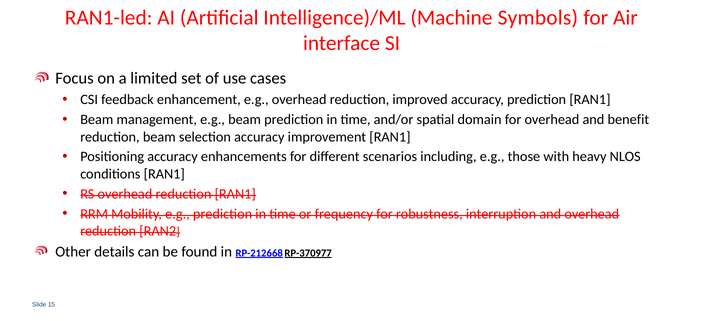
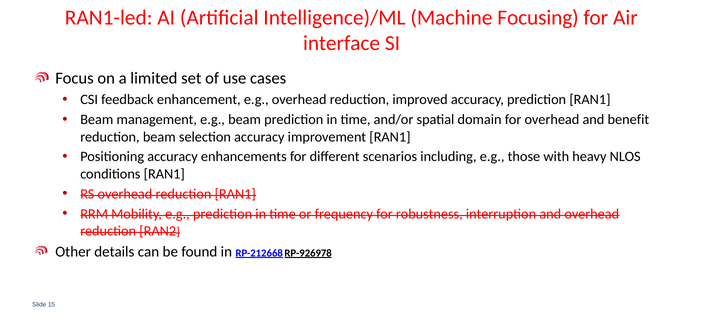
Symbols: Symbols -> Focusing (538, 18)
RP-370977: RP-370977 -> RP-926978 (308, 253)
